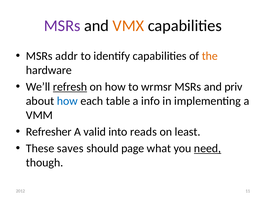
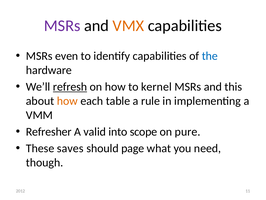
addr: addr -> even (67, 56)
the colour: orange -> blue (210, 56)
wrmsr: wrmsr -> kernel (156, 87)
priv: priv -> this (233, 87)
how colour: blue -> orange (67, 101)
info: info -> rule (151, 101)
reads: reads -> scope (144, 131)
least: least -> pure (188, 131)
need underline: present -> none (208, 148)
